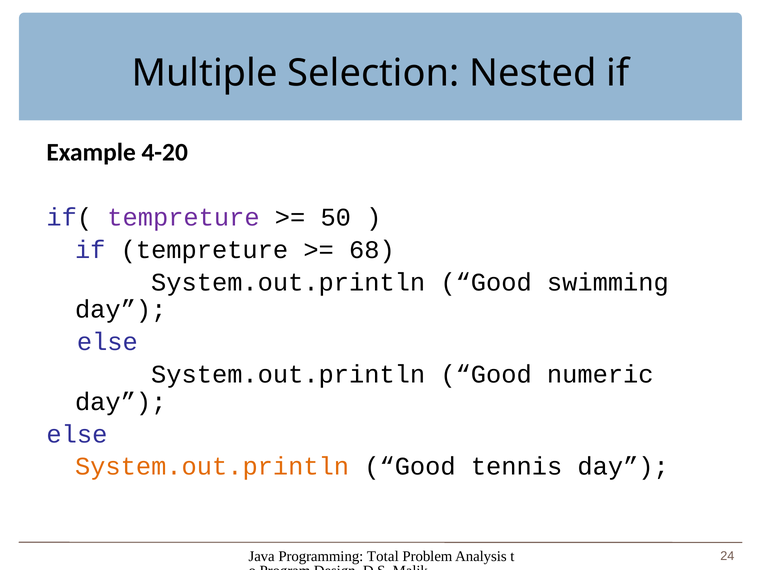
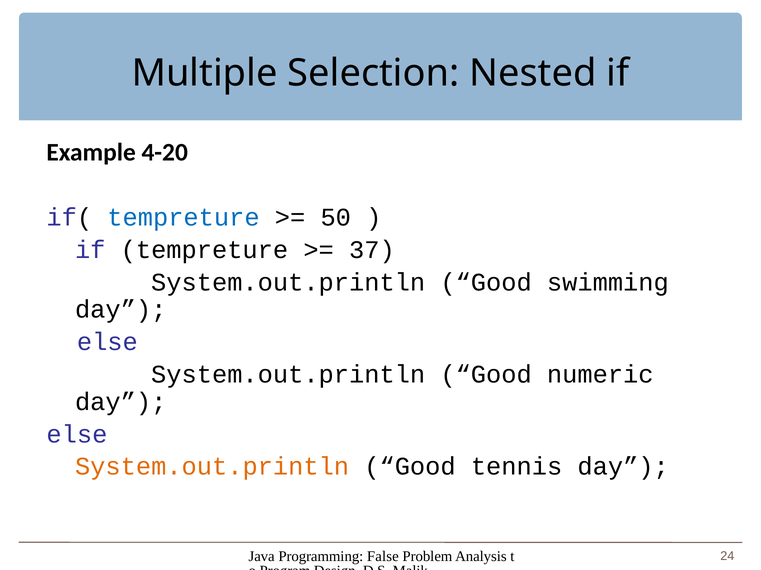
tempreture colour: purple -> blue (183, 218)
68: 68 -> 37 (372, 250)
Total: Total -> False (383, 557)
